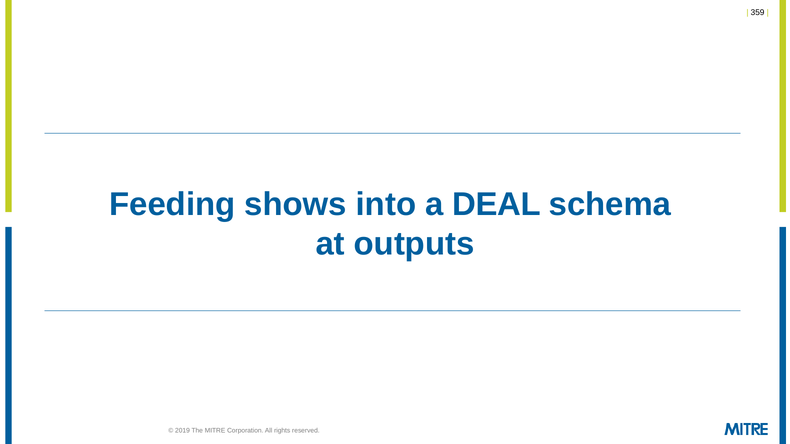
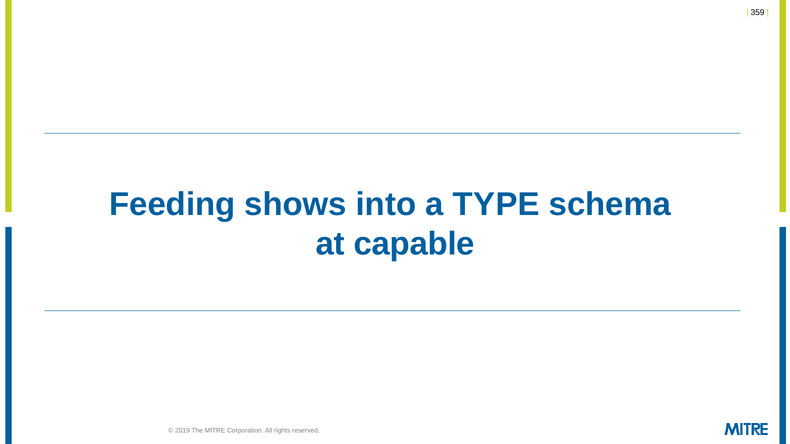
DEAL: DEAL -> TYPE (496, 204)
outputs: outputs -> capable (414, 244)
